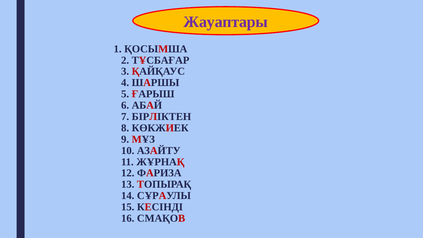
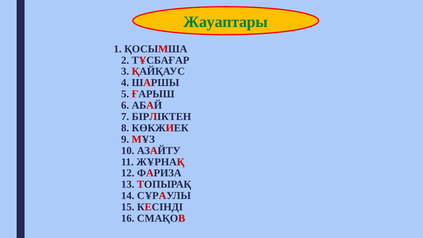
Жауаптары colour: purple -> green (226, 22)
